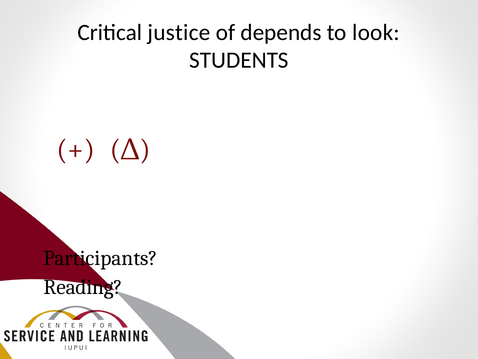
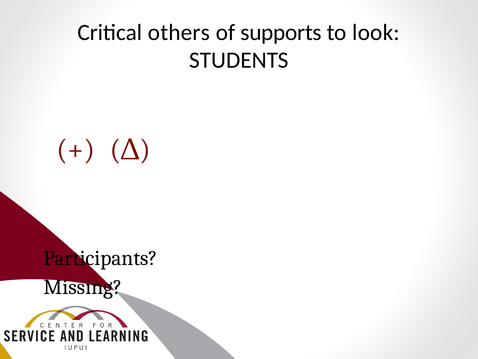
justice: justice -> others (179, 32)
depends: depends -> supports (281, 32)
Reading: Reading -> Missing (83, 287)
